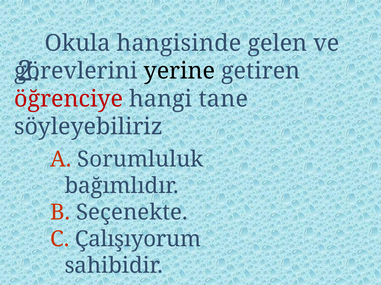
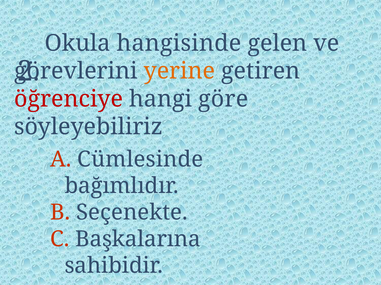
yerine colour: black -> orange (179, 71)
tane: tane -> göre (223, 99)
Sorumluluk: Sorumluluk -> Cümlesinde (140, 160)
Çalışıyorum: Çalışıyorum -> Başkalarına (138, 240)
